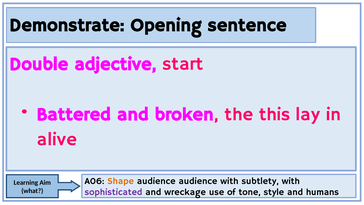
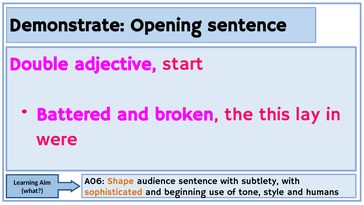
alive: alive -> were (57, 139)
audience audience: audience -> sentence (198, 181)
sophisticated colour: purple -> orange (113, 192)
wreckage: wreckage -> beginning (185, 192)
